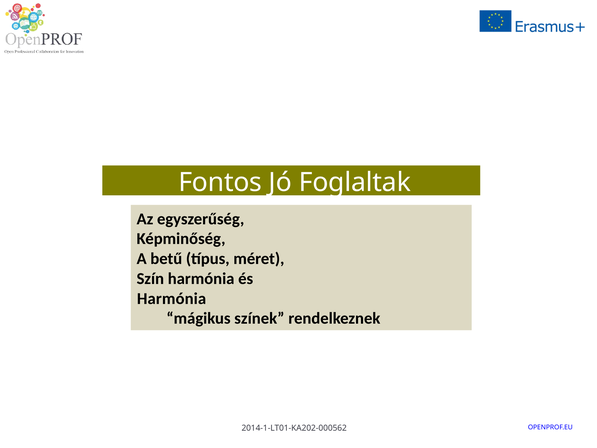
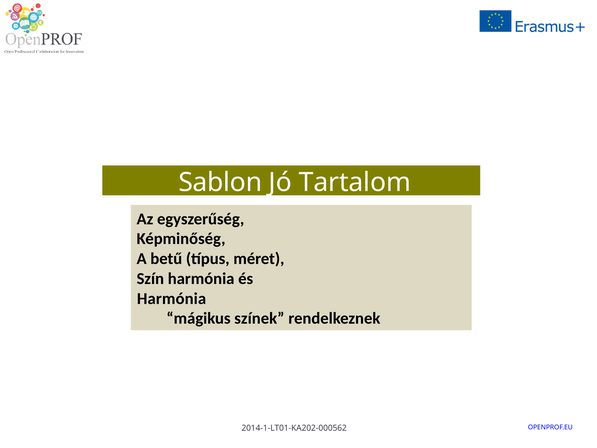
Fontos: Fontos -> Sablon (220, 182)
Foglaltak: Foglaltak -> Tartalom (355, 182)
